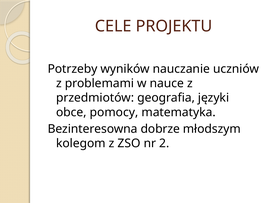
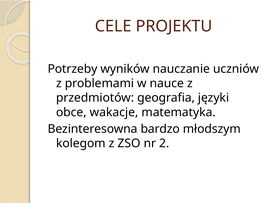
pomocy: pomocy -> wakacje (114, 112)
dobrze: dobrze -> bardzo (160, 129)
